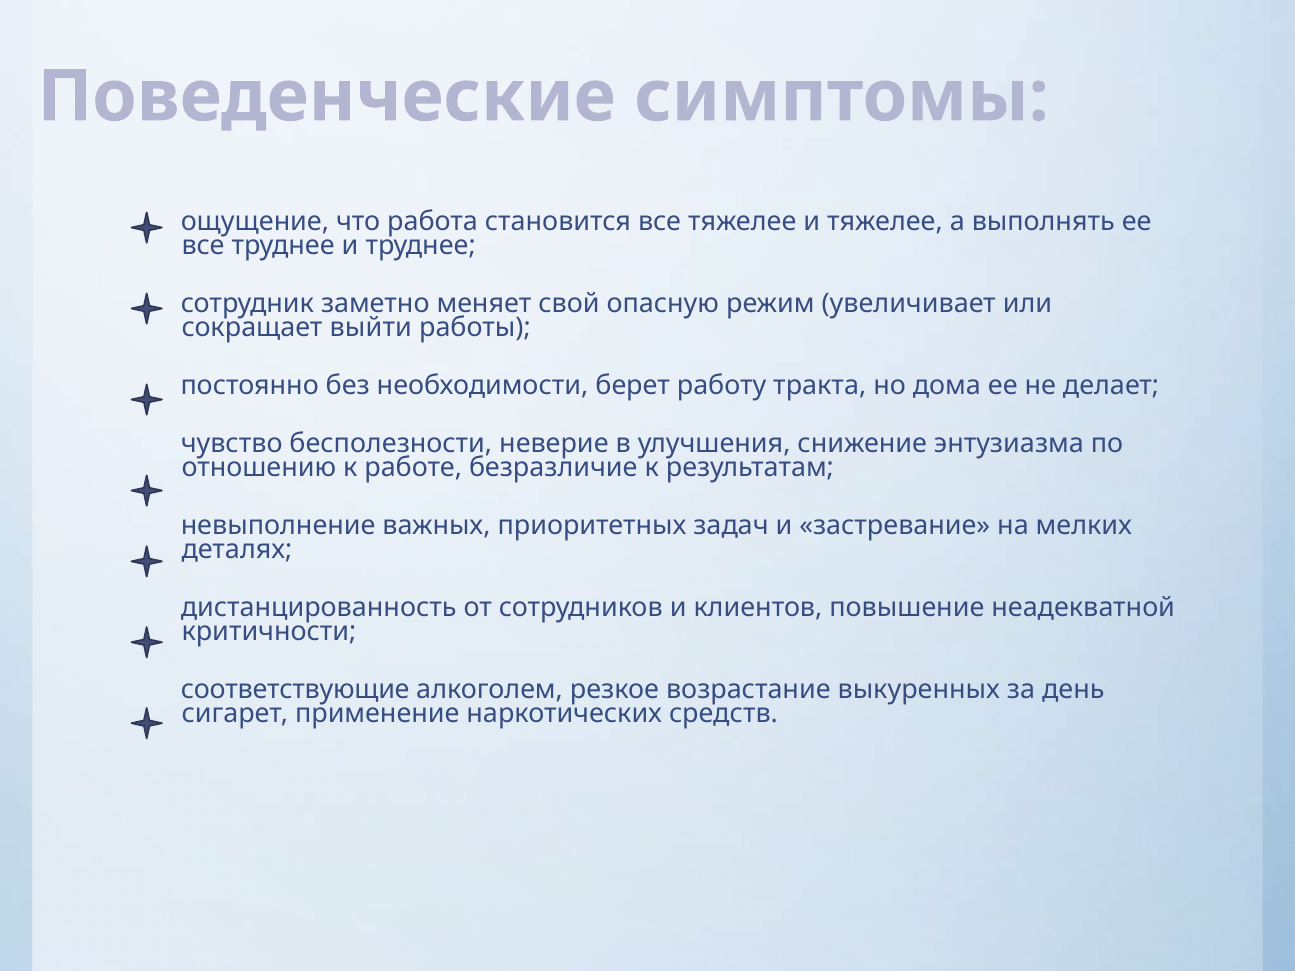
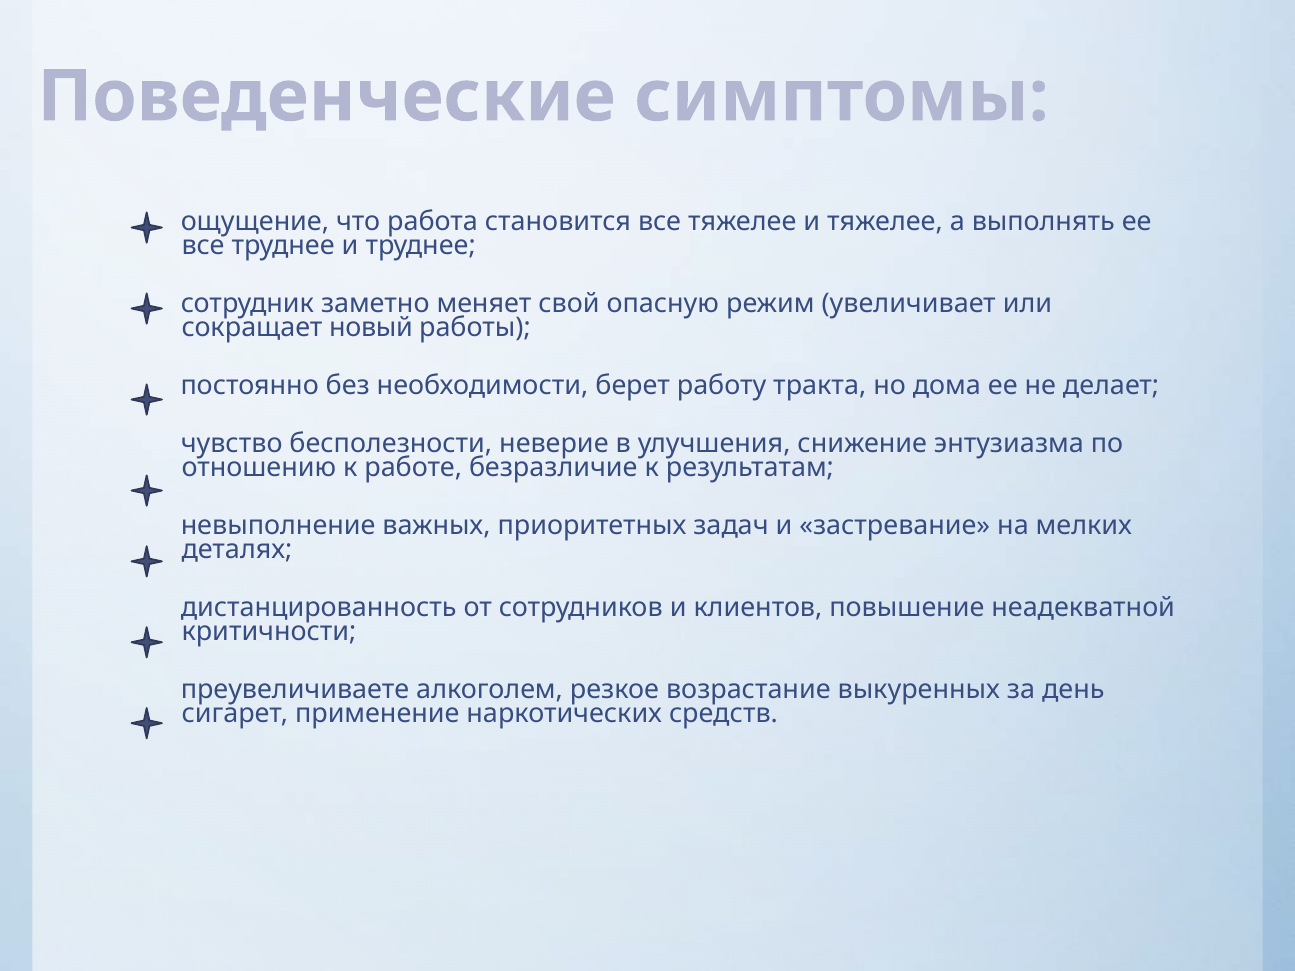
выйти: выйти -> новый (371, 328)
соответствующие: соответствующие -> преувеличиваете (295, 689)
